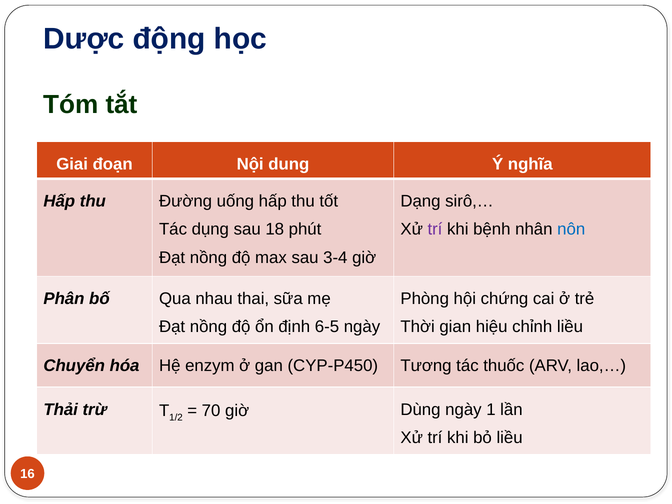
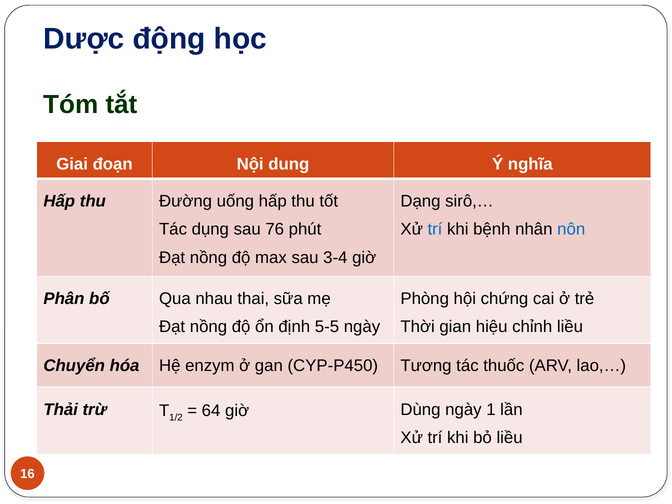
18: 18 -> 76 (275, 229)
trí colour: purple -> blue (435, 229)
6-5: 6-5 -> 5-5 (327, 327)
70: 70 -> 64 (211, 411)
